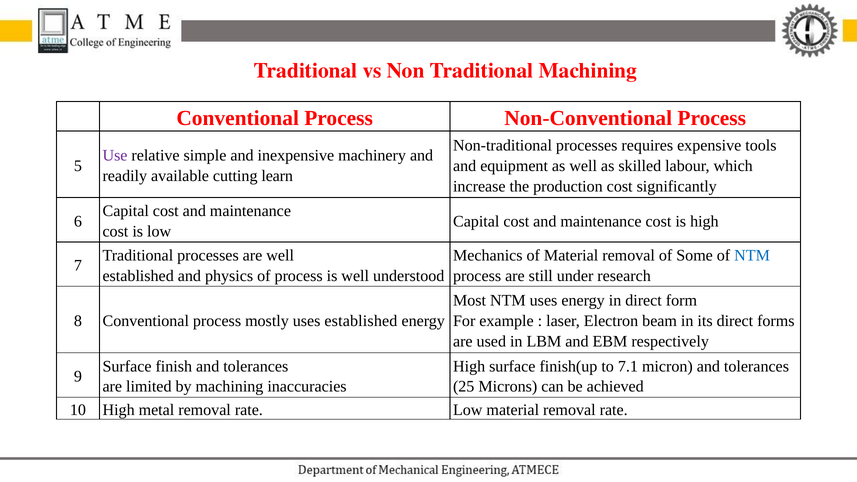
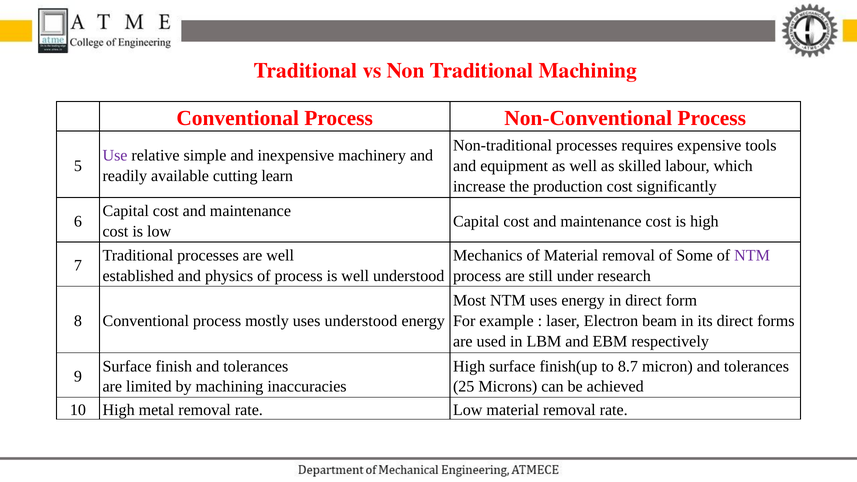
NTM colour: blue -> purple (752, 255)
uses established: established -> understood (361, 321)
7.1: 7.1 -> 8.7 (628, 366)
